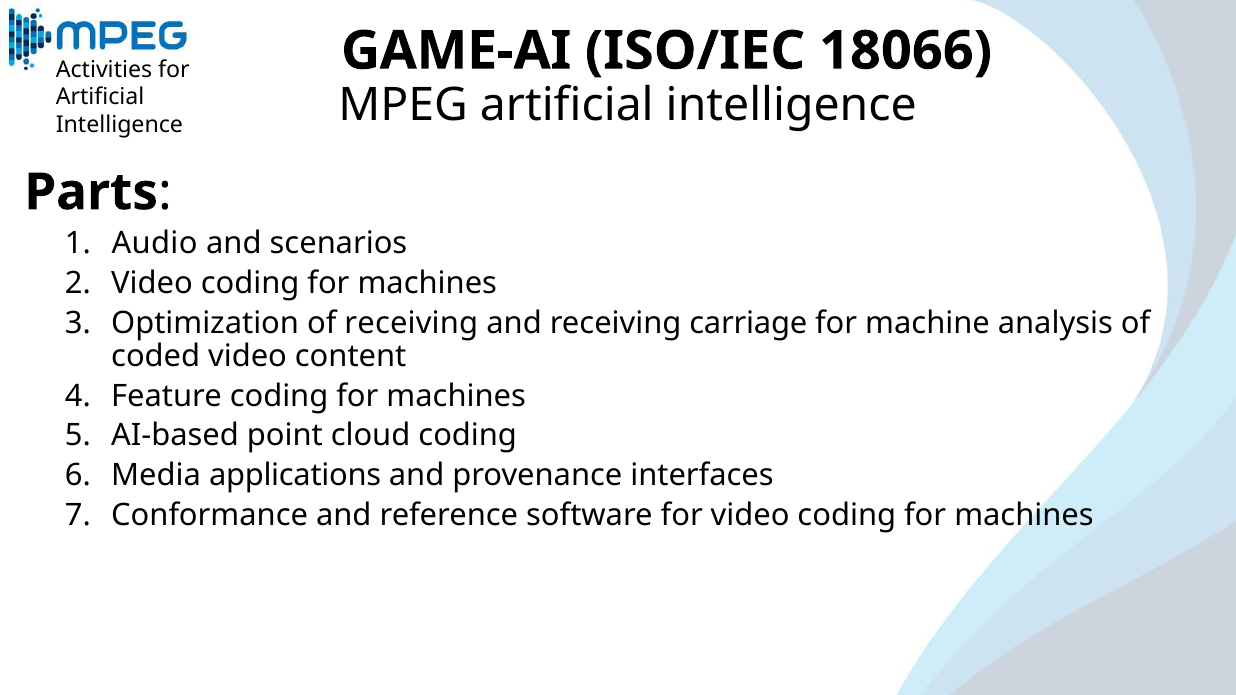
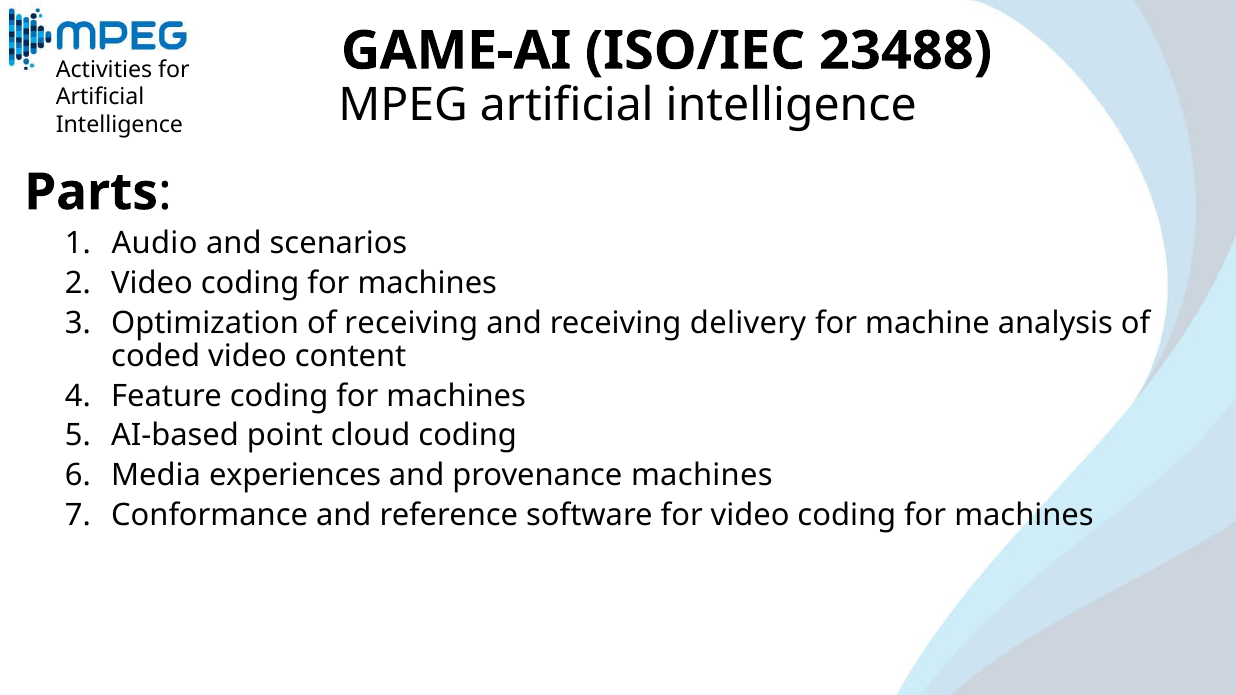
18066: 18066 -> 23488 (906, 51)
carriage: carriage -> delivery (748, 323)
applications: applications -> experiences (295, 476)
provenance interfaces: interfaces -> machines (702, 476)
